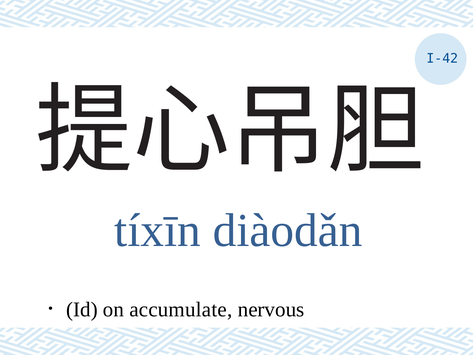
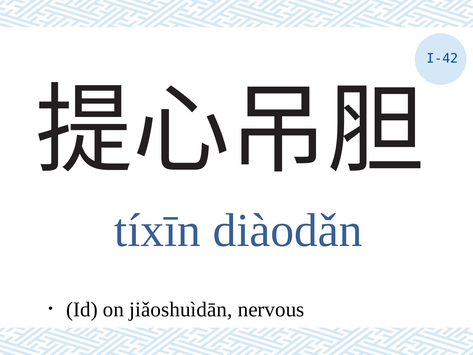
accumulate: accumulate -> jiǎoshuìdān (181, 309)
